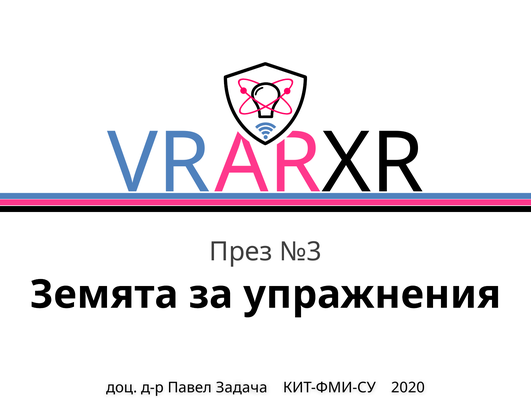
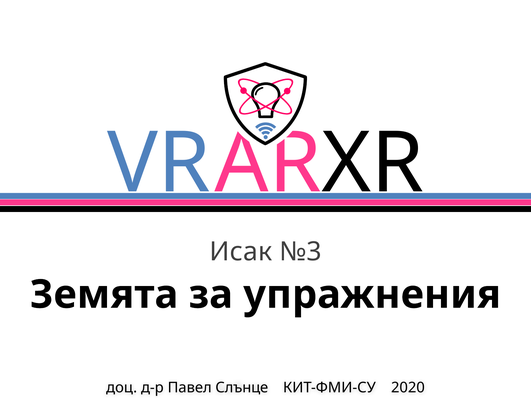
През: През -> Исак (241, 252)
Задача: Задача -> Слънце (242, 388)
